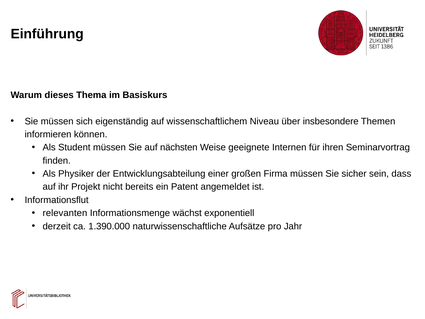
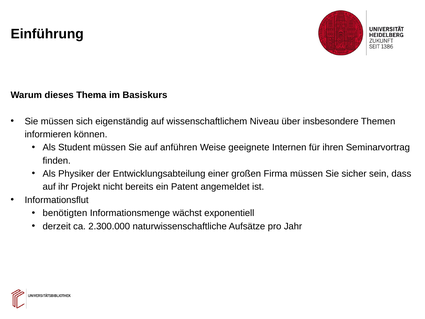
nächsten: nächsten -> anführen (179, 147)
relevanten: relevanten -> benötigten (65, 213)
1.390.000: 1.390.000 -> 2.300.000 (109, 226)
